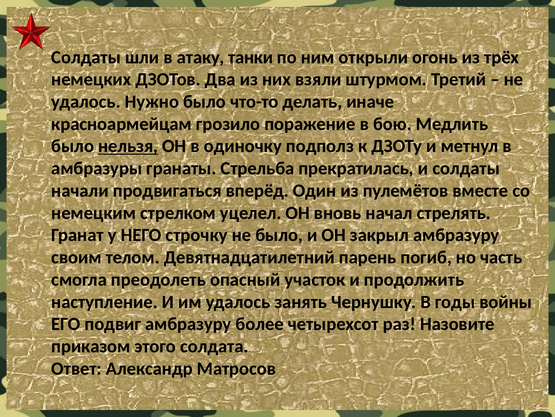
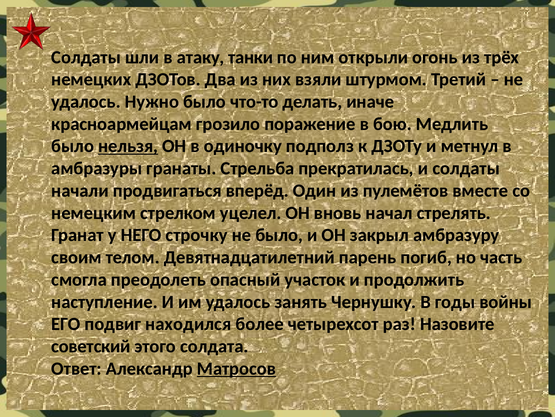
подвиг амбразуру: амбразуру -> находился (188, 324)
приказом: приказом -> советский (91, 346)
Матросов underline: none -> present (236, 368)
